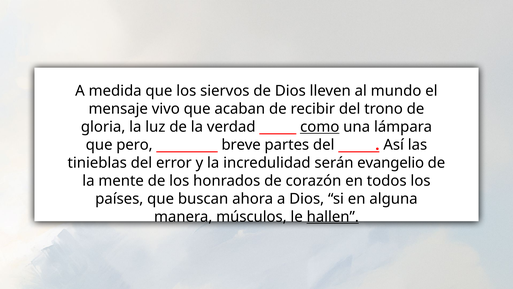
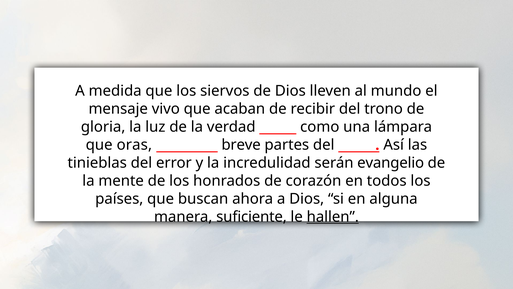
como underline: present -> none (320, 127)
pero: pero -> oras (134, 145)
músculos: músculos -> suficiente (251, 217)
